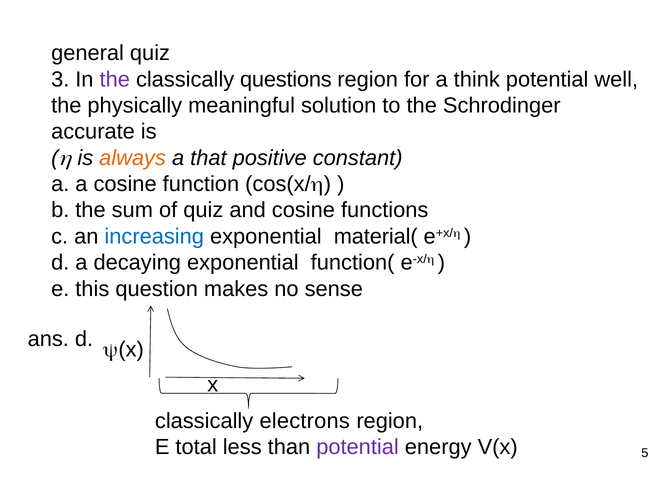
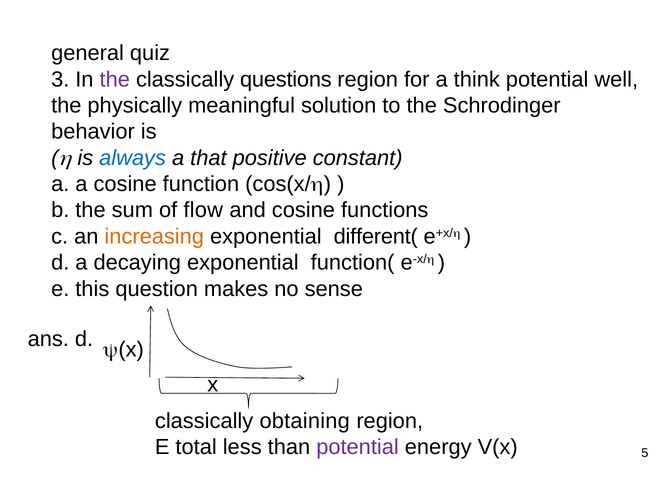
accurate: accurate -> behavior (93, 132)
always colour: orange -> blue (133, 158)
of quiz: quiz -> flow (203, 210)
increasing colour: blue -> orange (154, 237)
material(: material( -> different( (376, 237)
electrons: electrons -> obtaining (305, 421)
